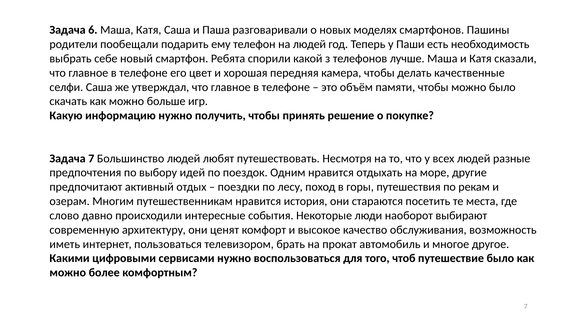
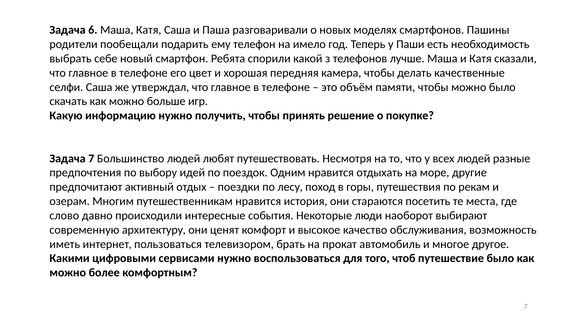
на людей: людей -> имело (309, 44)
